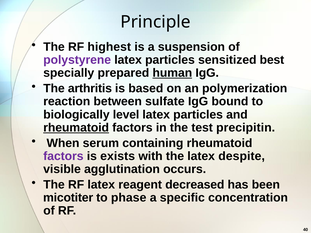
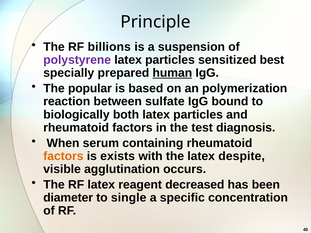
highest: highest -> billions (109, 47)
arthritis: arthritis -> popular (90, 89)
level: level -> both (126, 115)
rheumatoid underline: present -> none (76, 128)
precipitin: precipitin -> diagnosis (246, 128)
factors colour: purple -> orange (63, 156)
micotiter: micotiter -> diameter (68, 198)
phase: phase -> single (129, 198)
